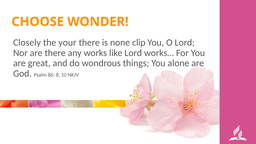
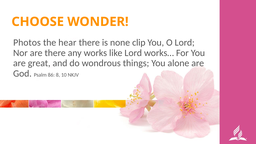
Closely: Closely -> Photos (27, 42)
your: your -> hear (67, 42)
